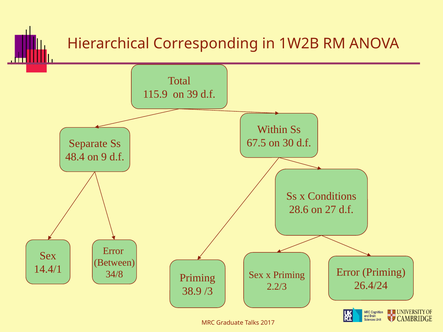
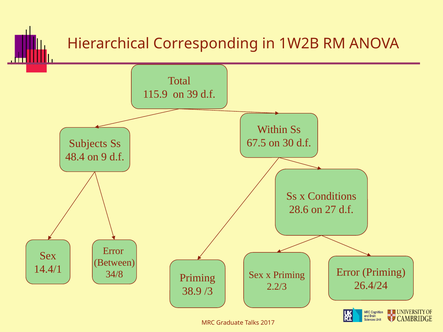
Separate: Separate -> Subjects (88, 144)
